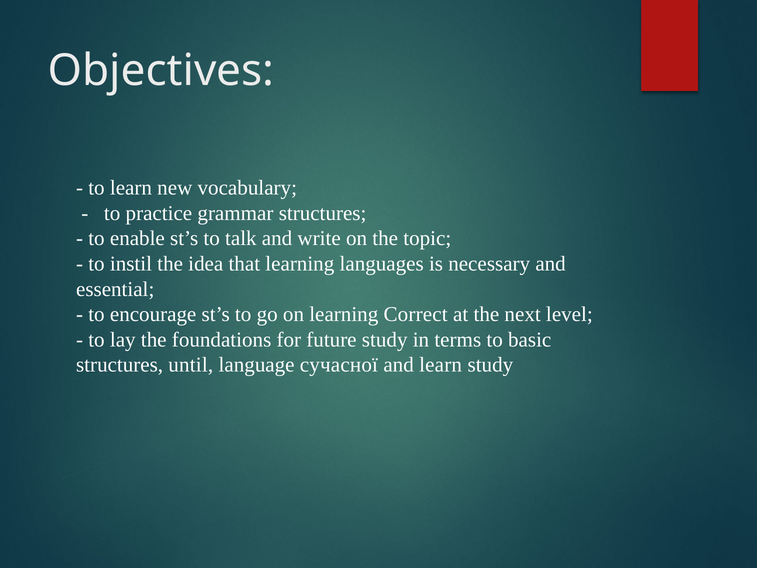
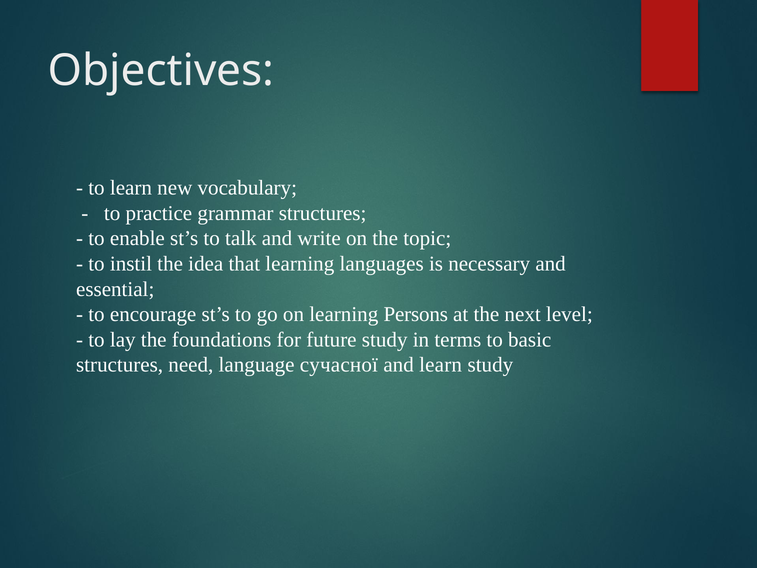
Correct: Correct -> Persons (416, 314)
until: until -> need (191, 365)
